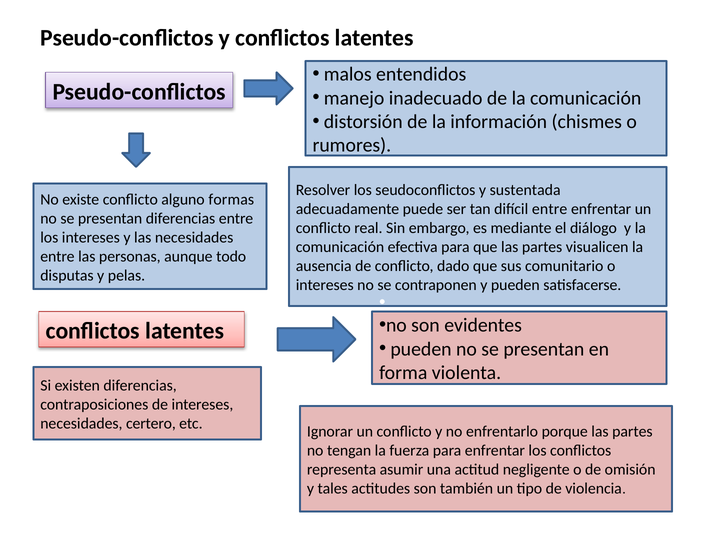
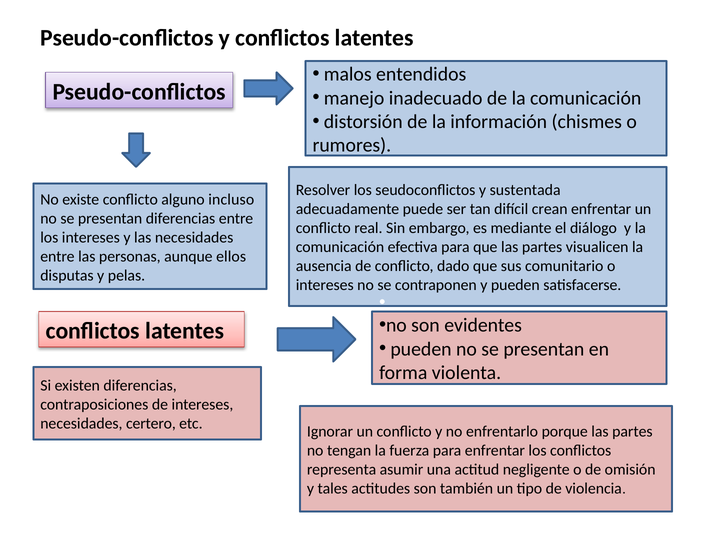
formas: formas -> incluso (231, 199)
difícil entre: entre -> crean (550, 209)
todo: todo -> ellos (231, 256)
